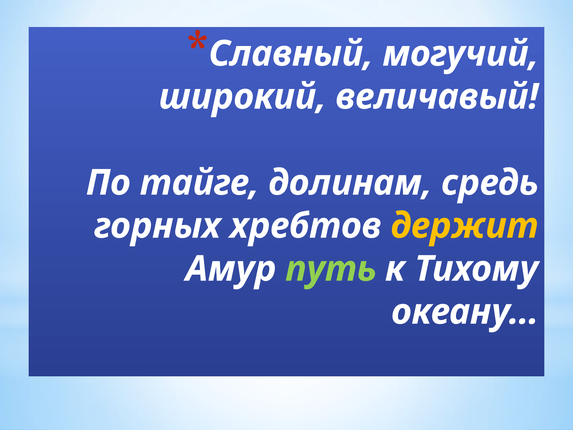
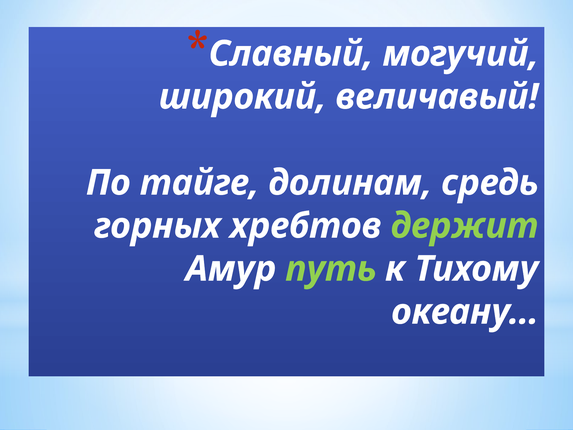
держит colour: yellow -> light green (465, 226)
